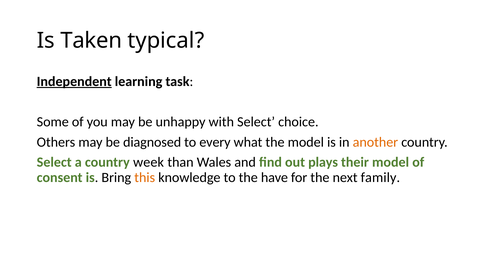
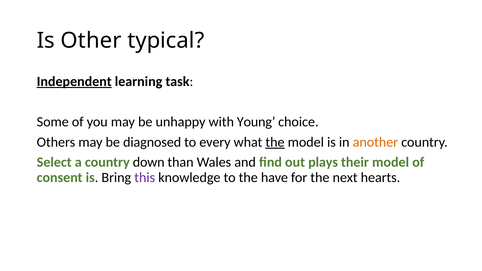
Taken: Taken -> Other (91, 40)
with Select: Select -> Young (256, 122)
the underline: none -> present (275, 142)
week: week -> down (149, 162)
this colour: orange -> purple (145, 178)
family: family -> hearts (380, 178)
